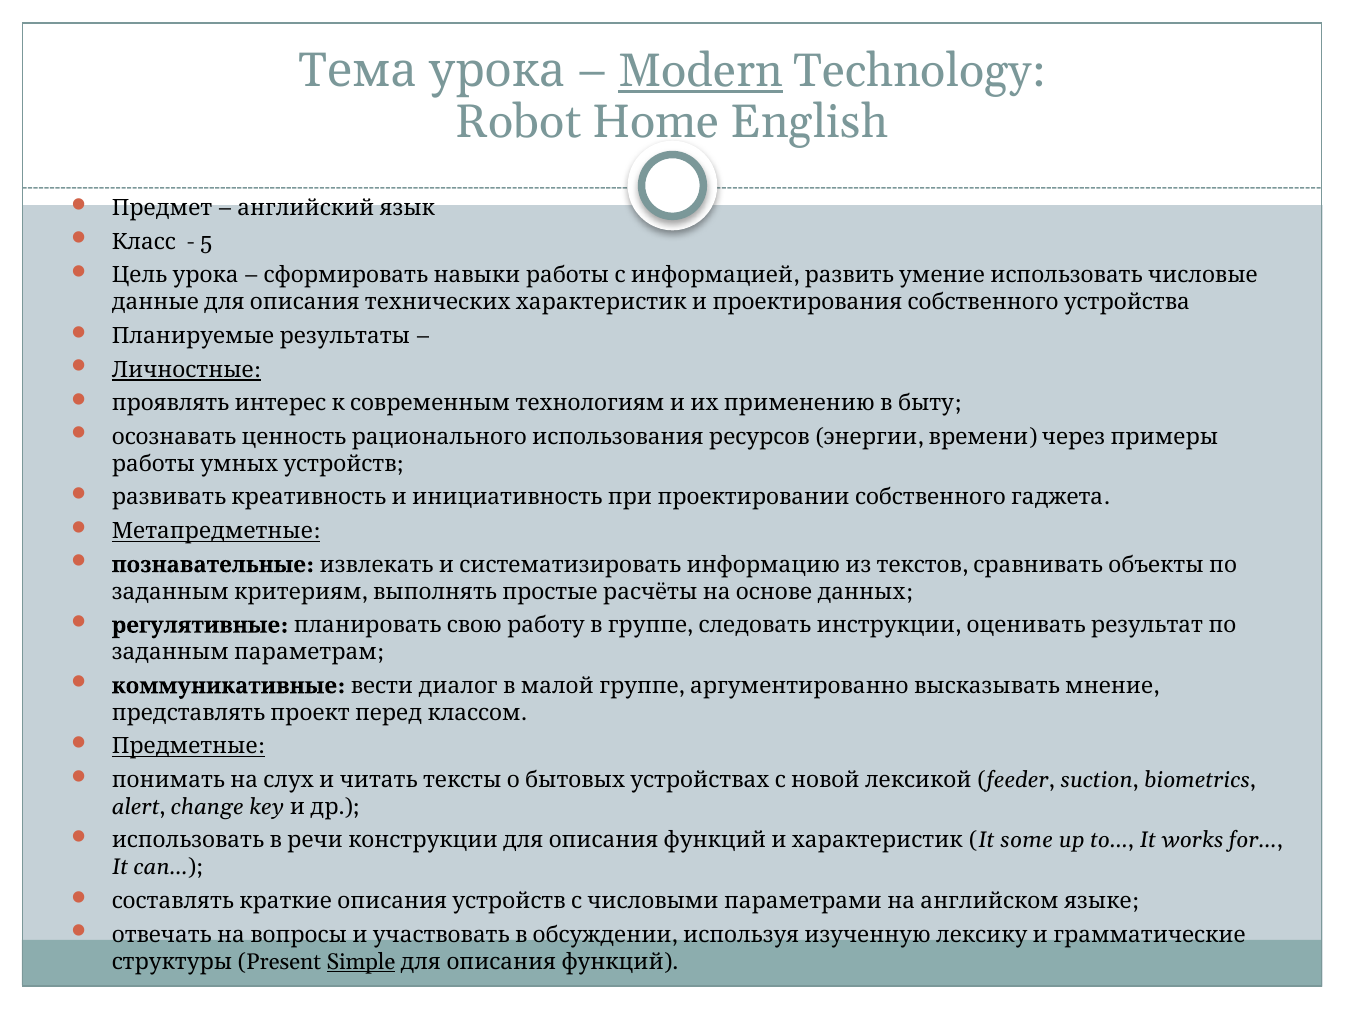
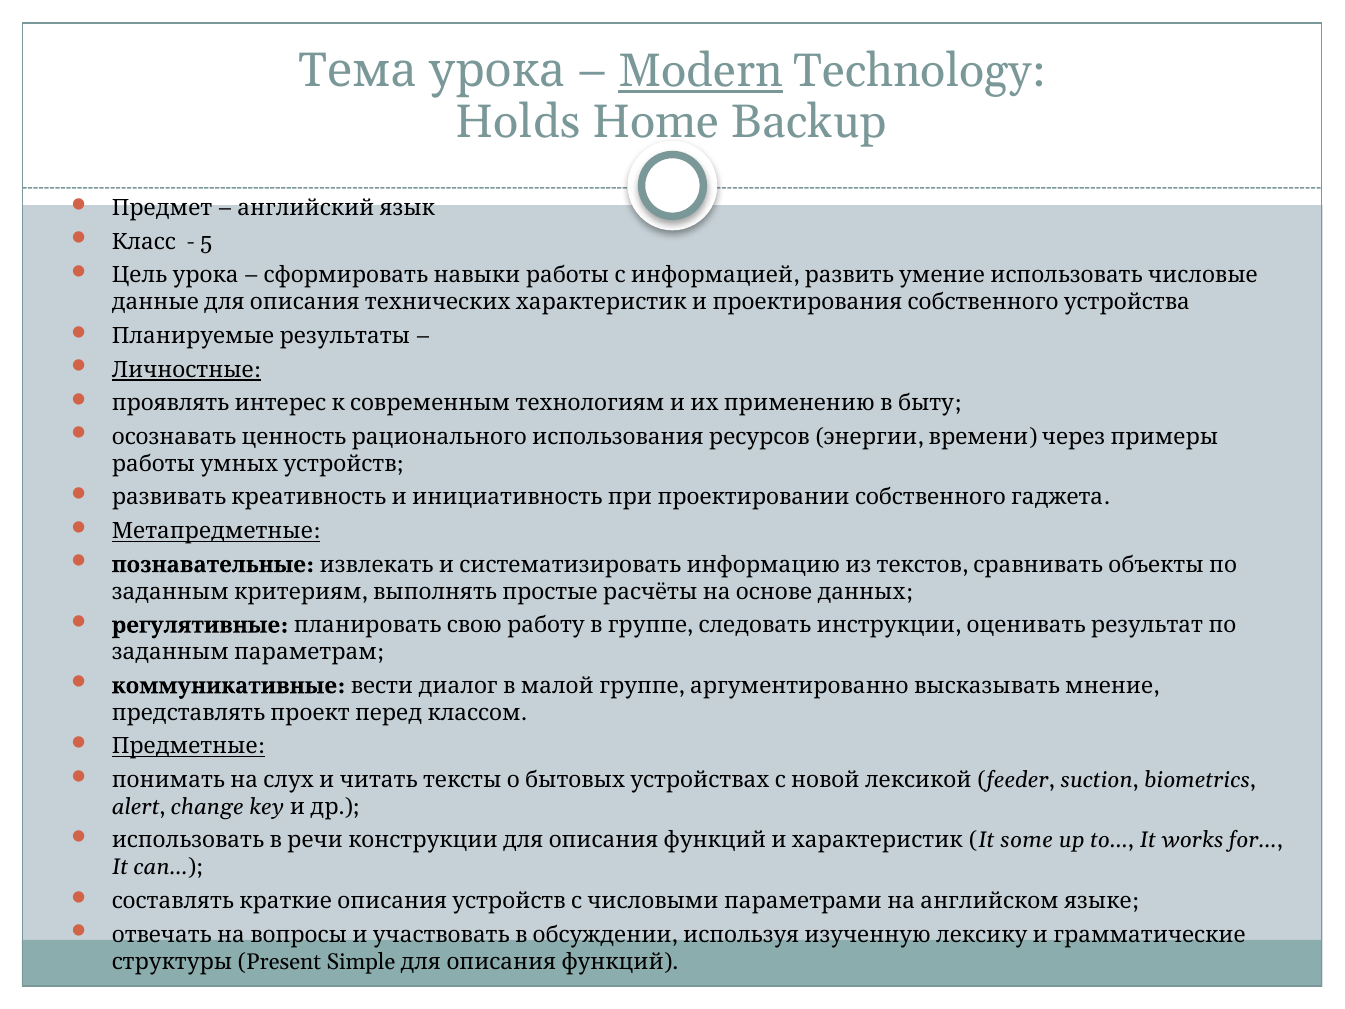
Robot: Robot -> Holds (518, 122)
English: English -> Backup (809, 122)
Simple underline: present -> none (361, 961)
